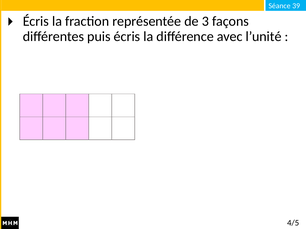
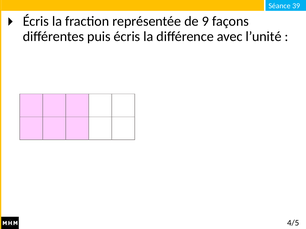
3: 3 -> 9 (205, 21)
